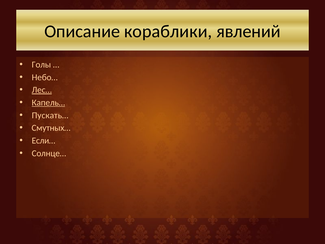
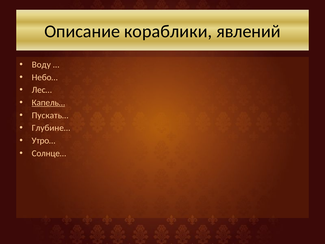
Голы: Голы -> Воду (41, 65)
Лес… underline: present -> none (42, 90)
Смутных…: Смутных… -> Глубине… (51, 128)
Если…: Если… -> Утро… (43, 140)
